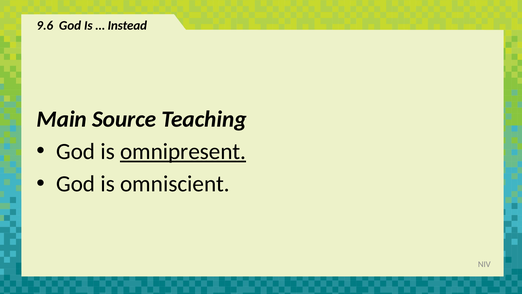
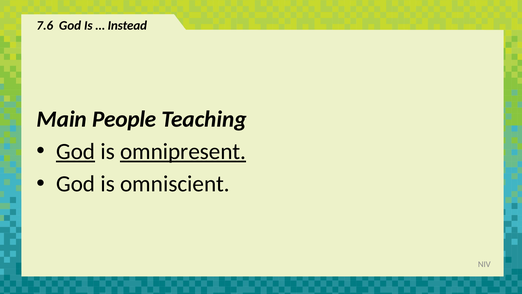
9.6: 9.6 -> 7.6 (45, 25)
Source: Source -> People (124, 119)
God underline: none -> present (76, 152)
